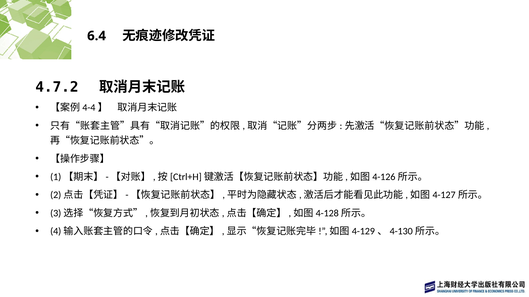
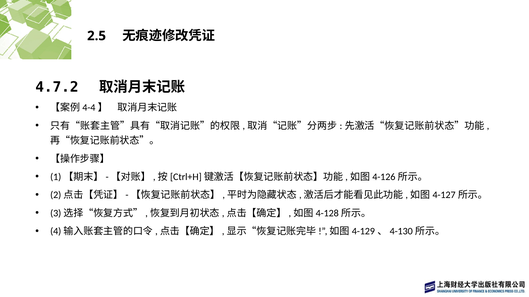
6.4: 6.4 -> 2.5 (97, 36)
